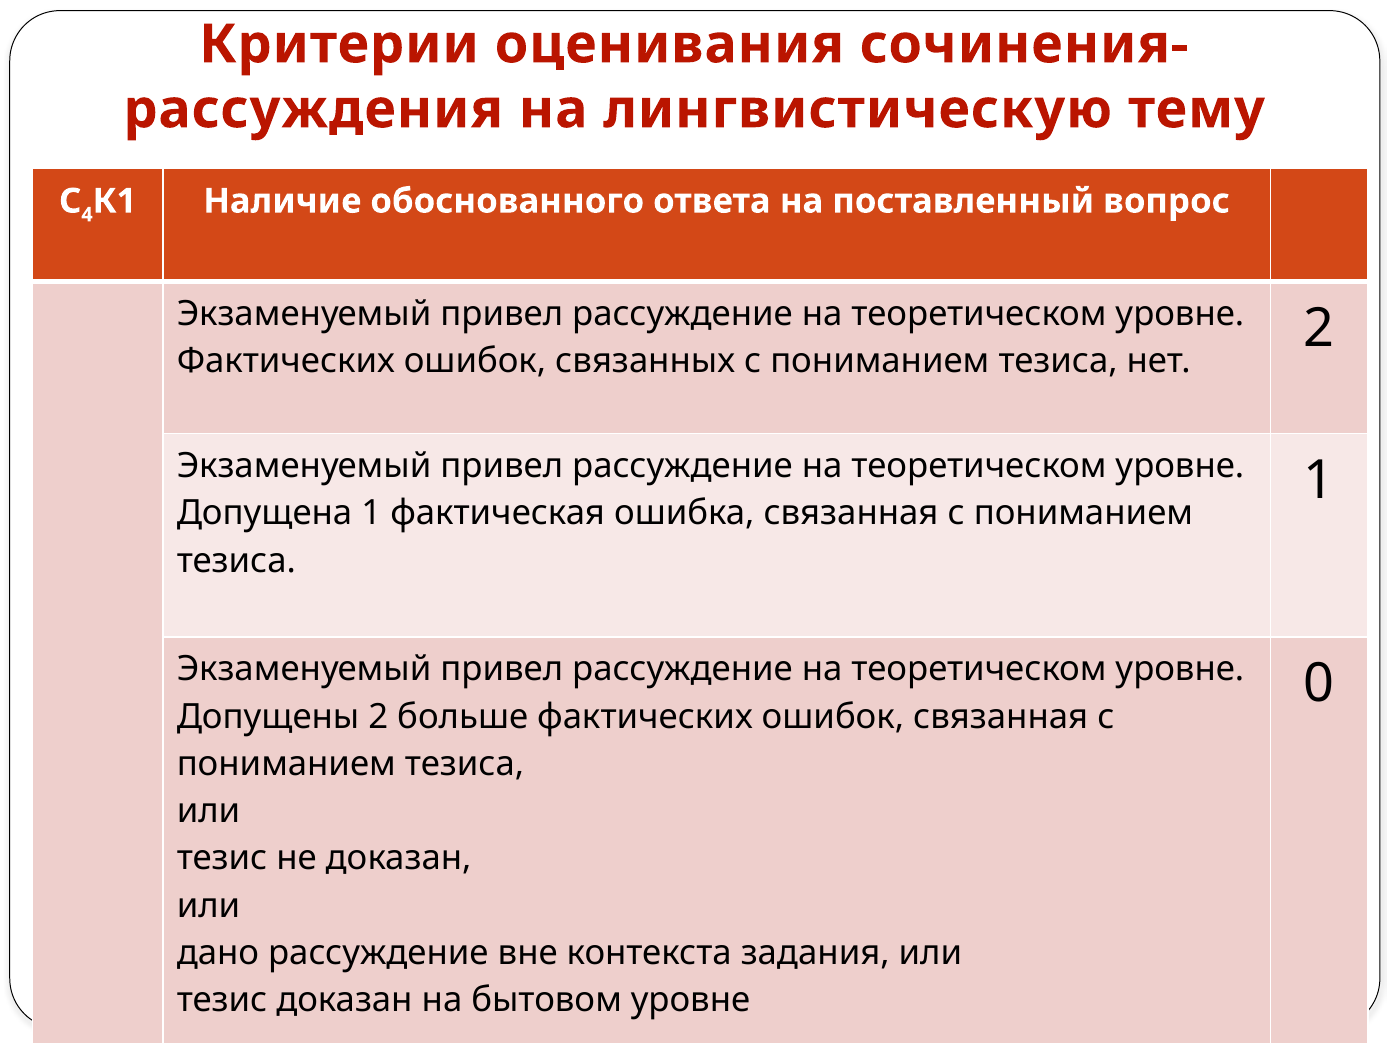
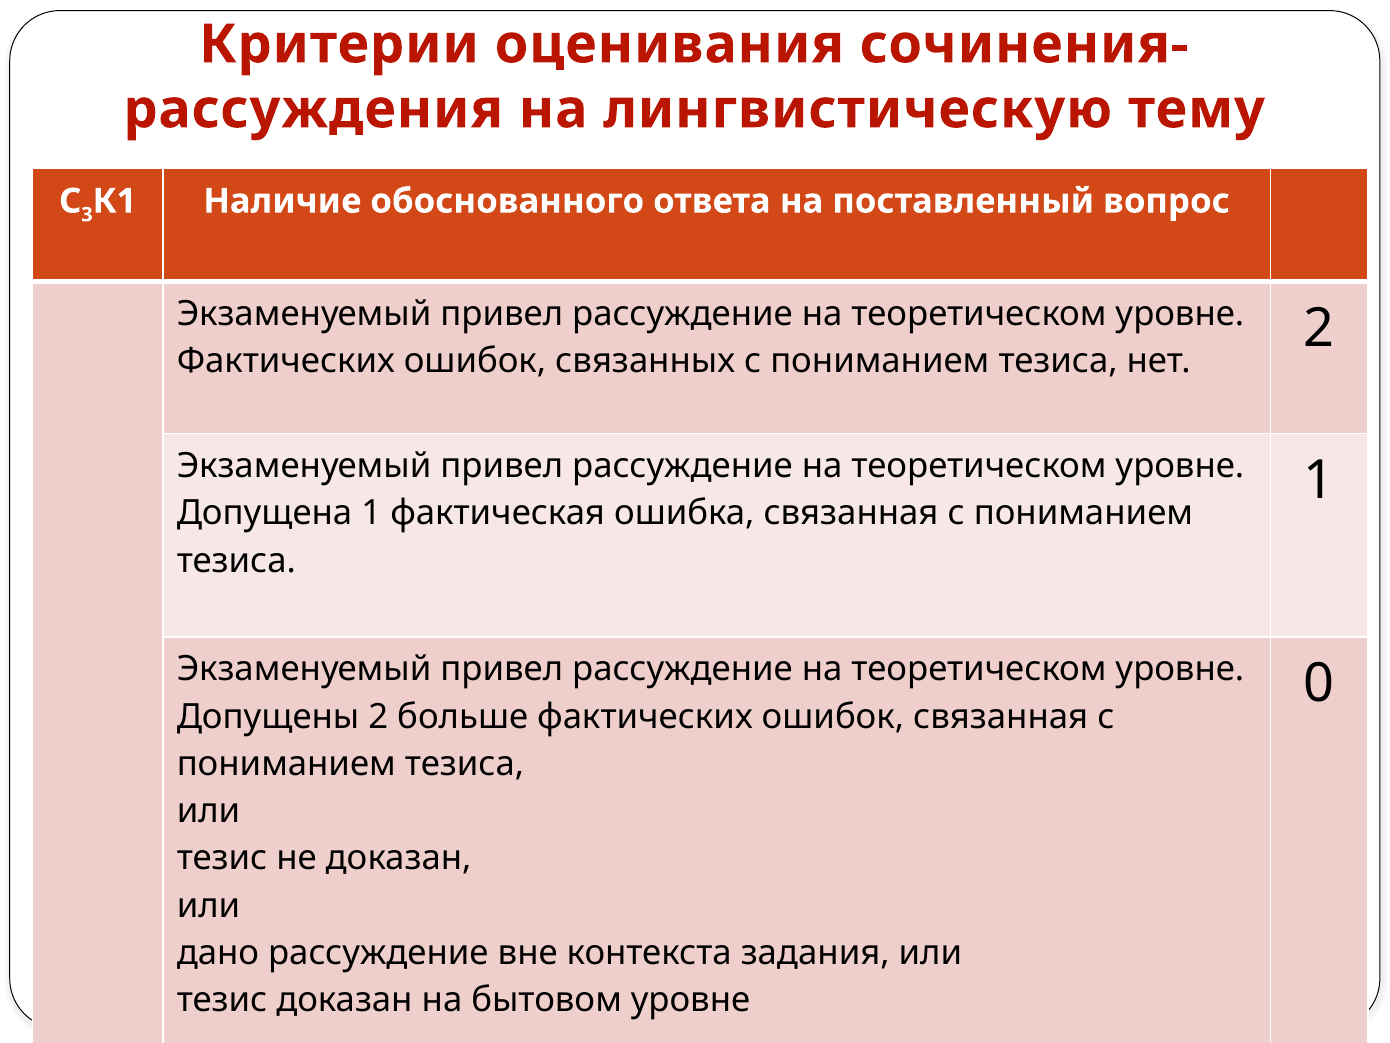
4: 4 -> 3 (87, 215)
